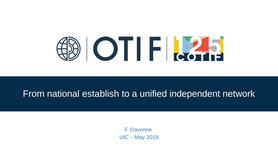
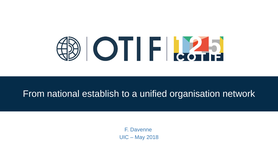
independent: independent -> organisation (195, 93)
